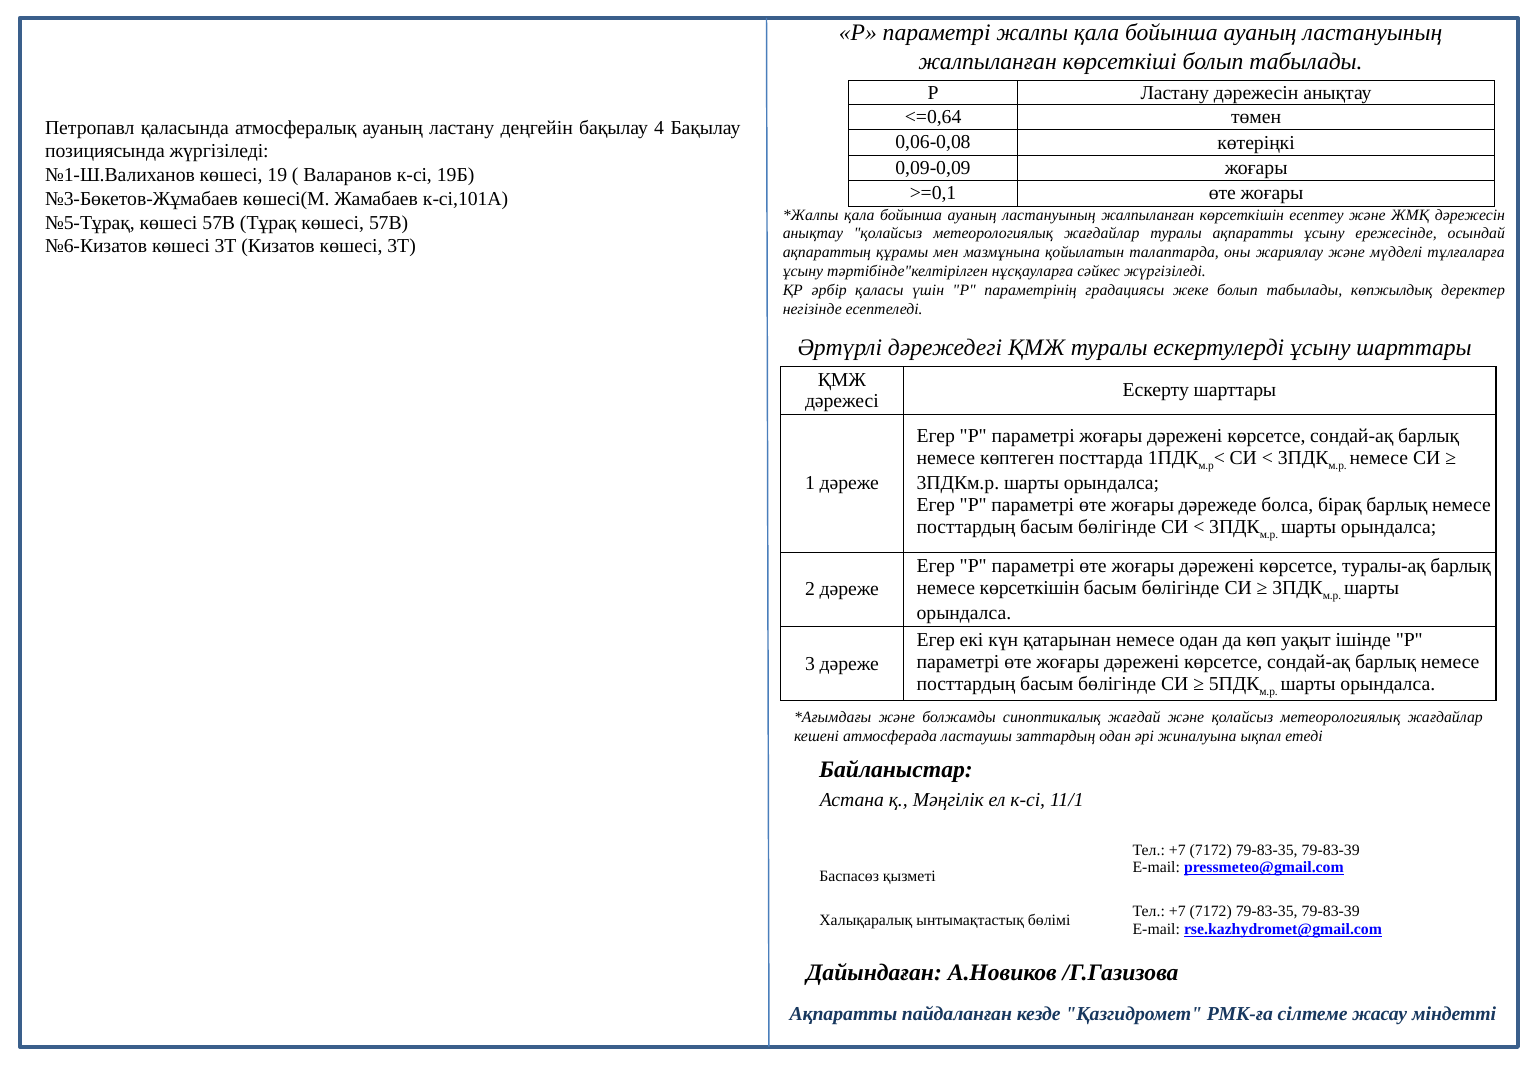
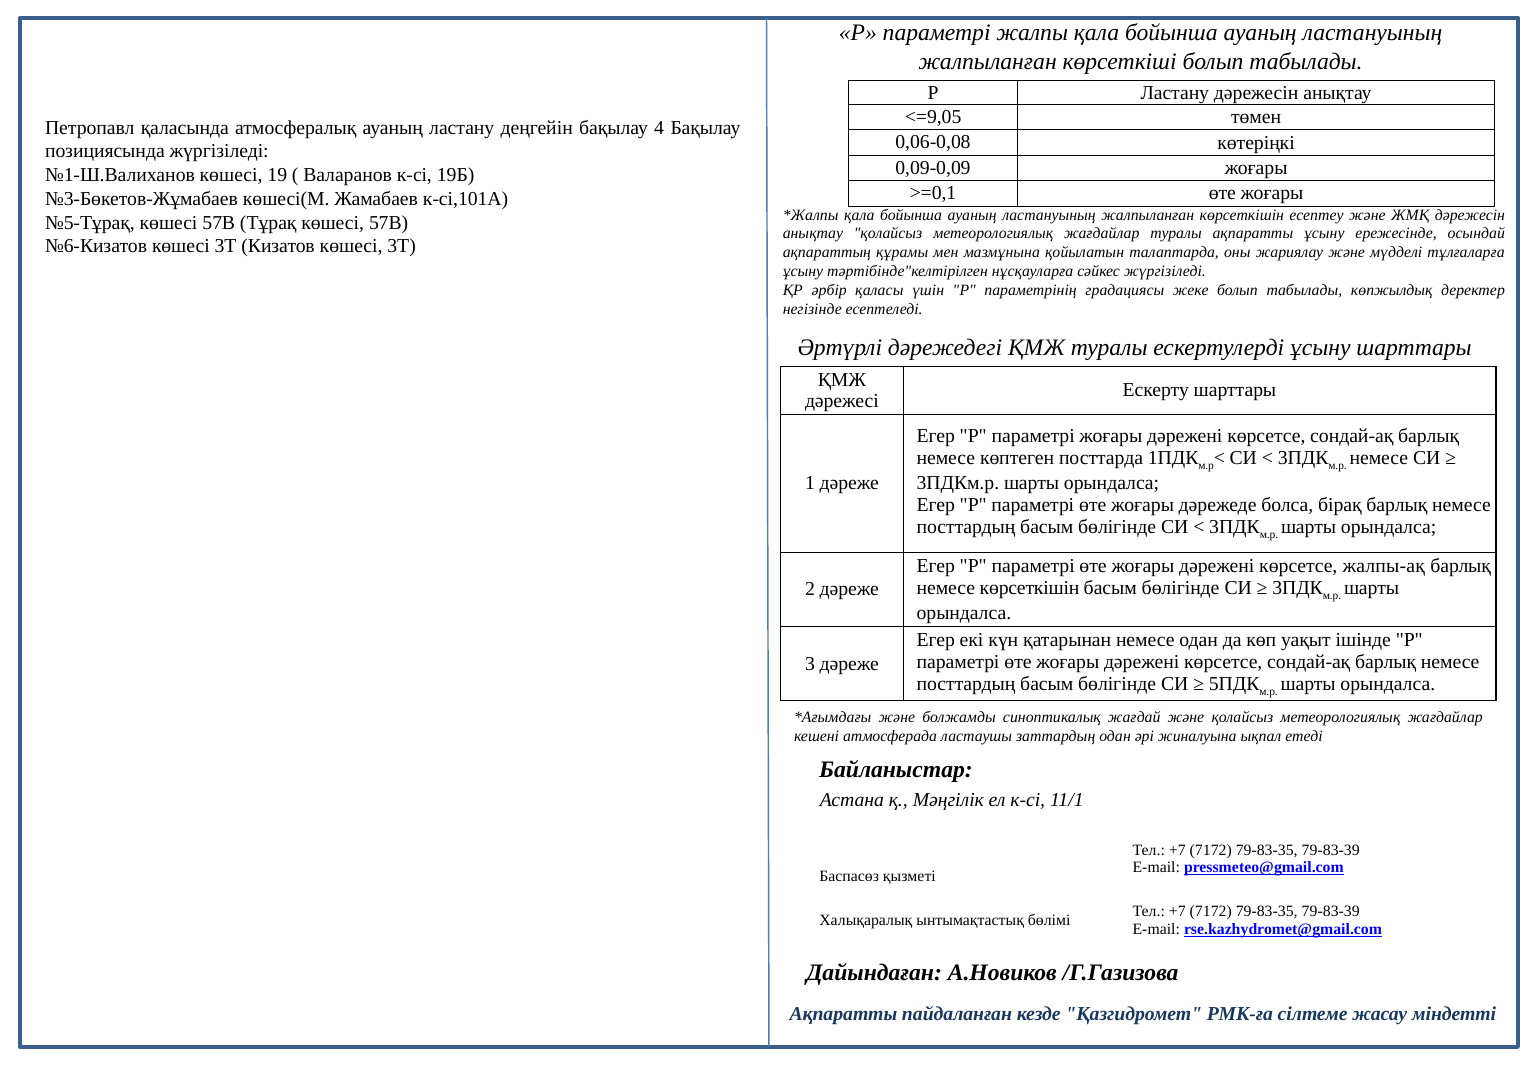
<=0,64: <=0,64 -> <=9,05 (933, 117)
туралы-ақ: туралы-ақ -> жалпы-ақ (1384, 566)
